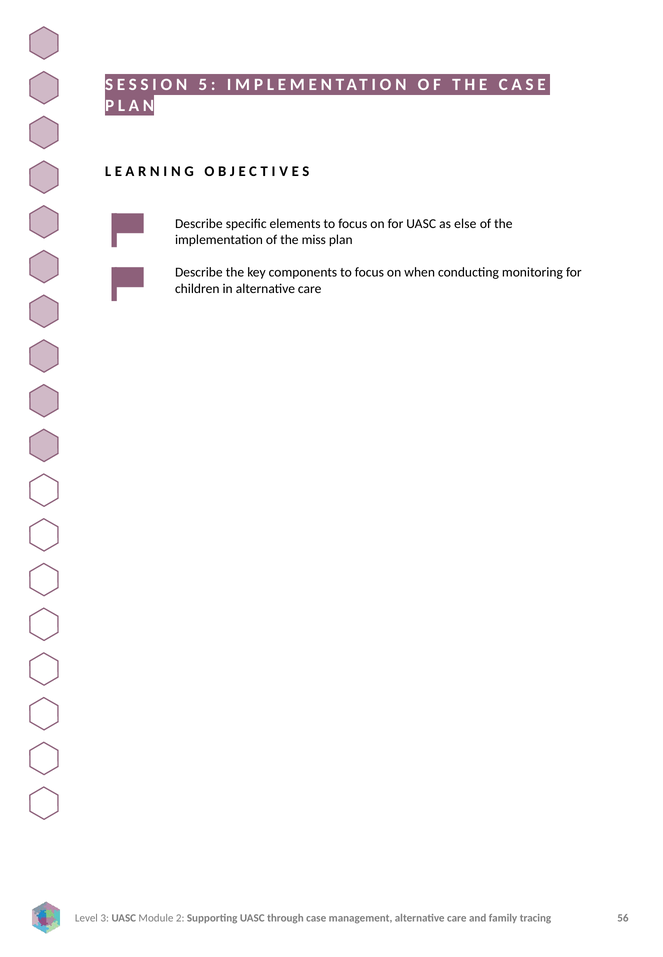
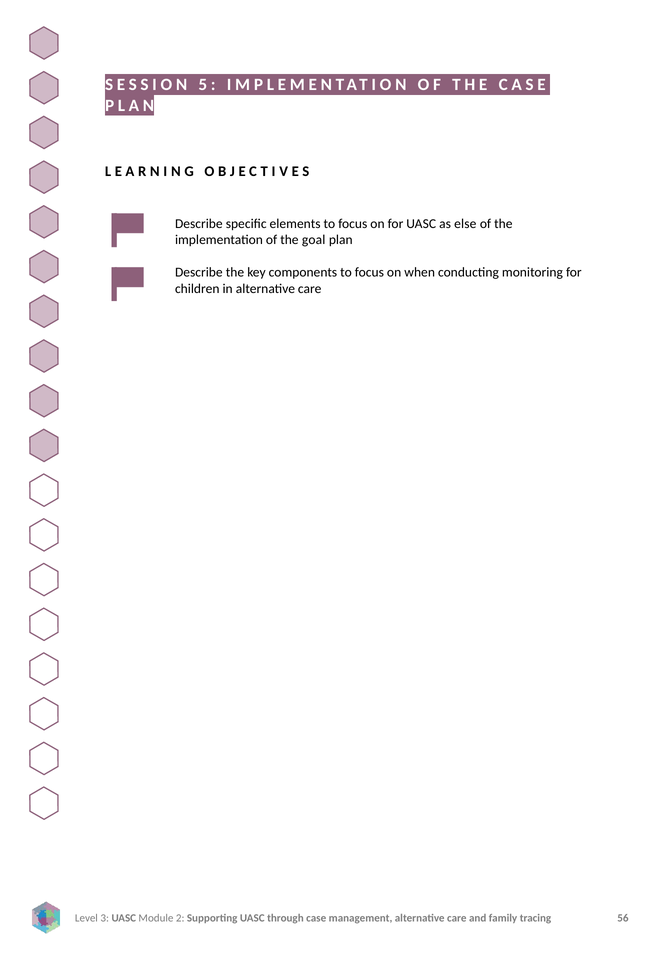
miss: miss -> goal (314, 240)
